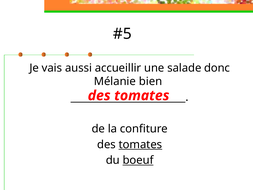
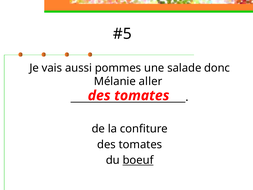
accueillir: accueillir -> pommes (118, 68)
bien: bien -> aller (151, 81)
tomates underline: present -> none (140, 144)
